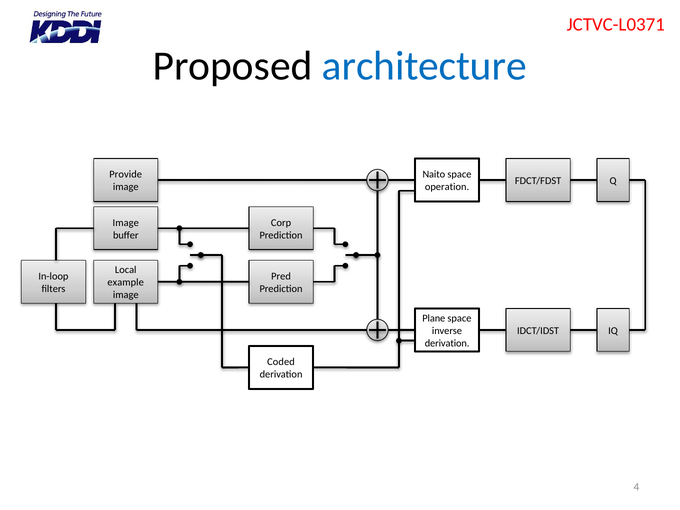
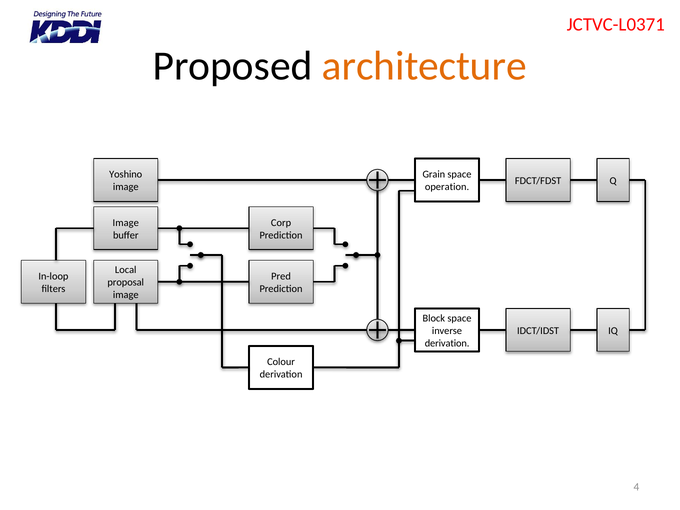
architecture colour: blue -> orange (424, 66)
Provide: Provide -> Yoshino (126, 174)
Naito: Naito -> Grain (434, 174)
example: example -> proposal (126, 282)
Plane: Plane -> Block (434, 318)
Coded: Coded -> Colour (281, 362)
